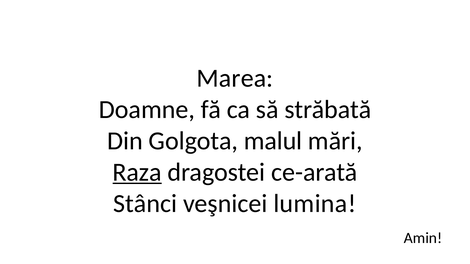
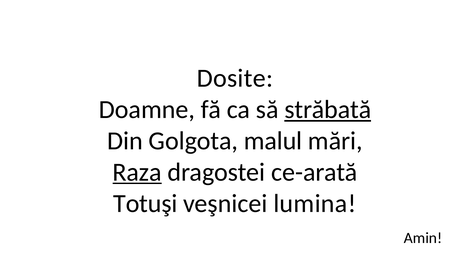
Marea: Marea -> Dosite (235, 78)
străbată underline: none -> present (328, 110)
Stânci: Stânci -> Totuşi (145, 204)
